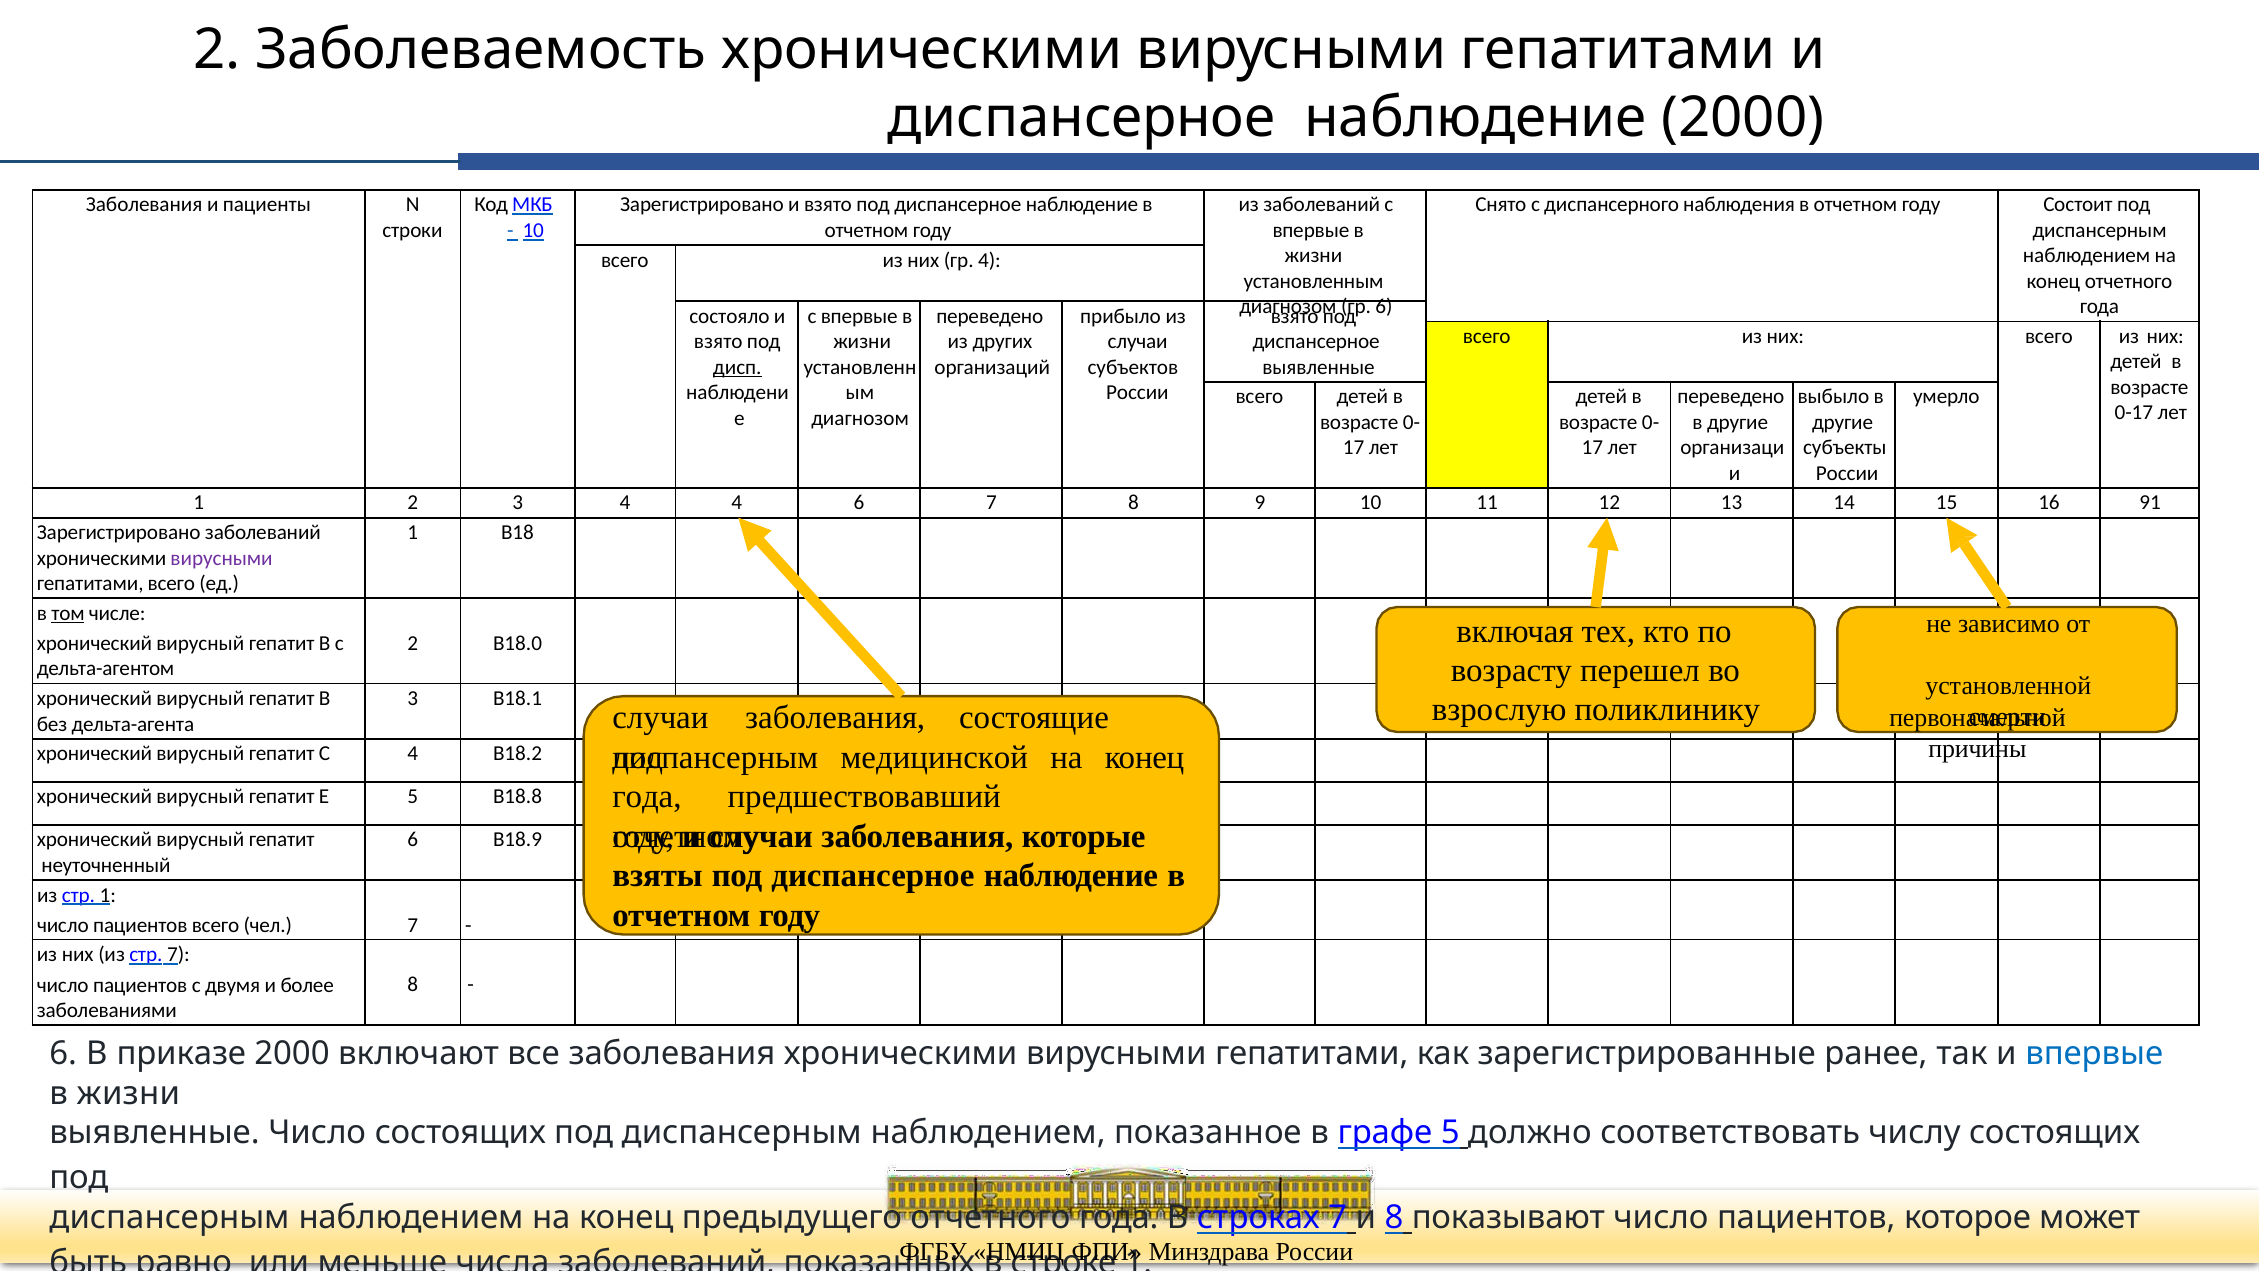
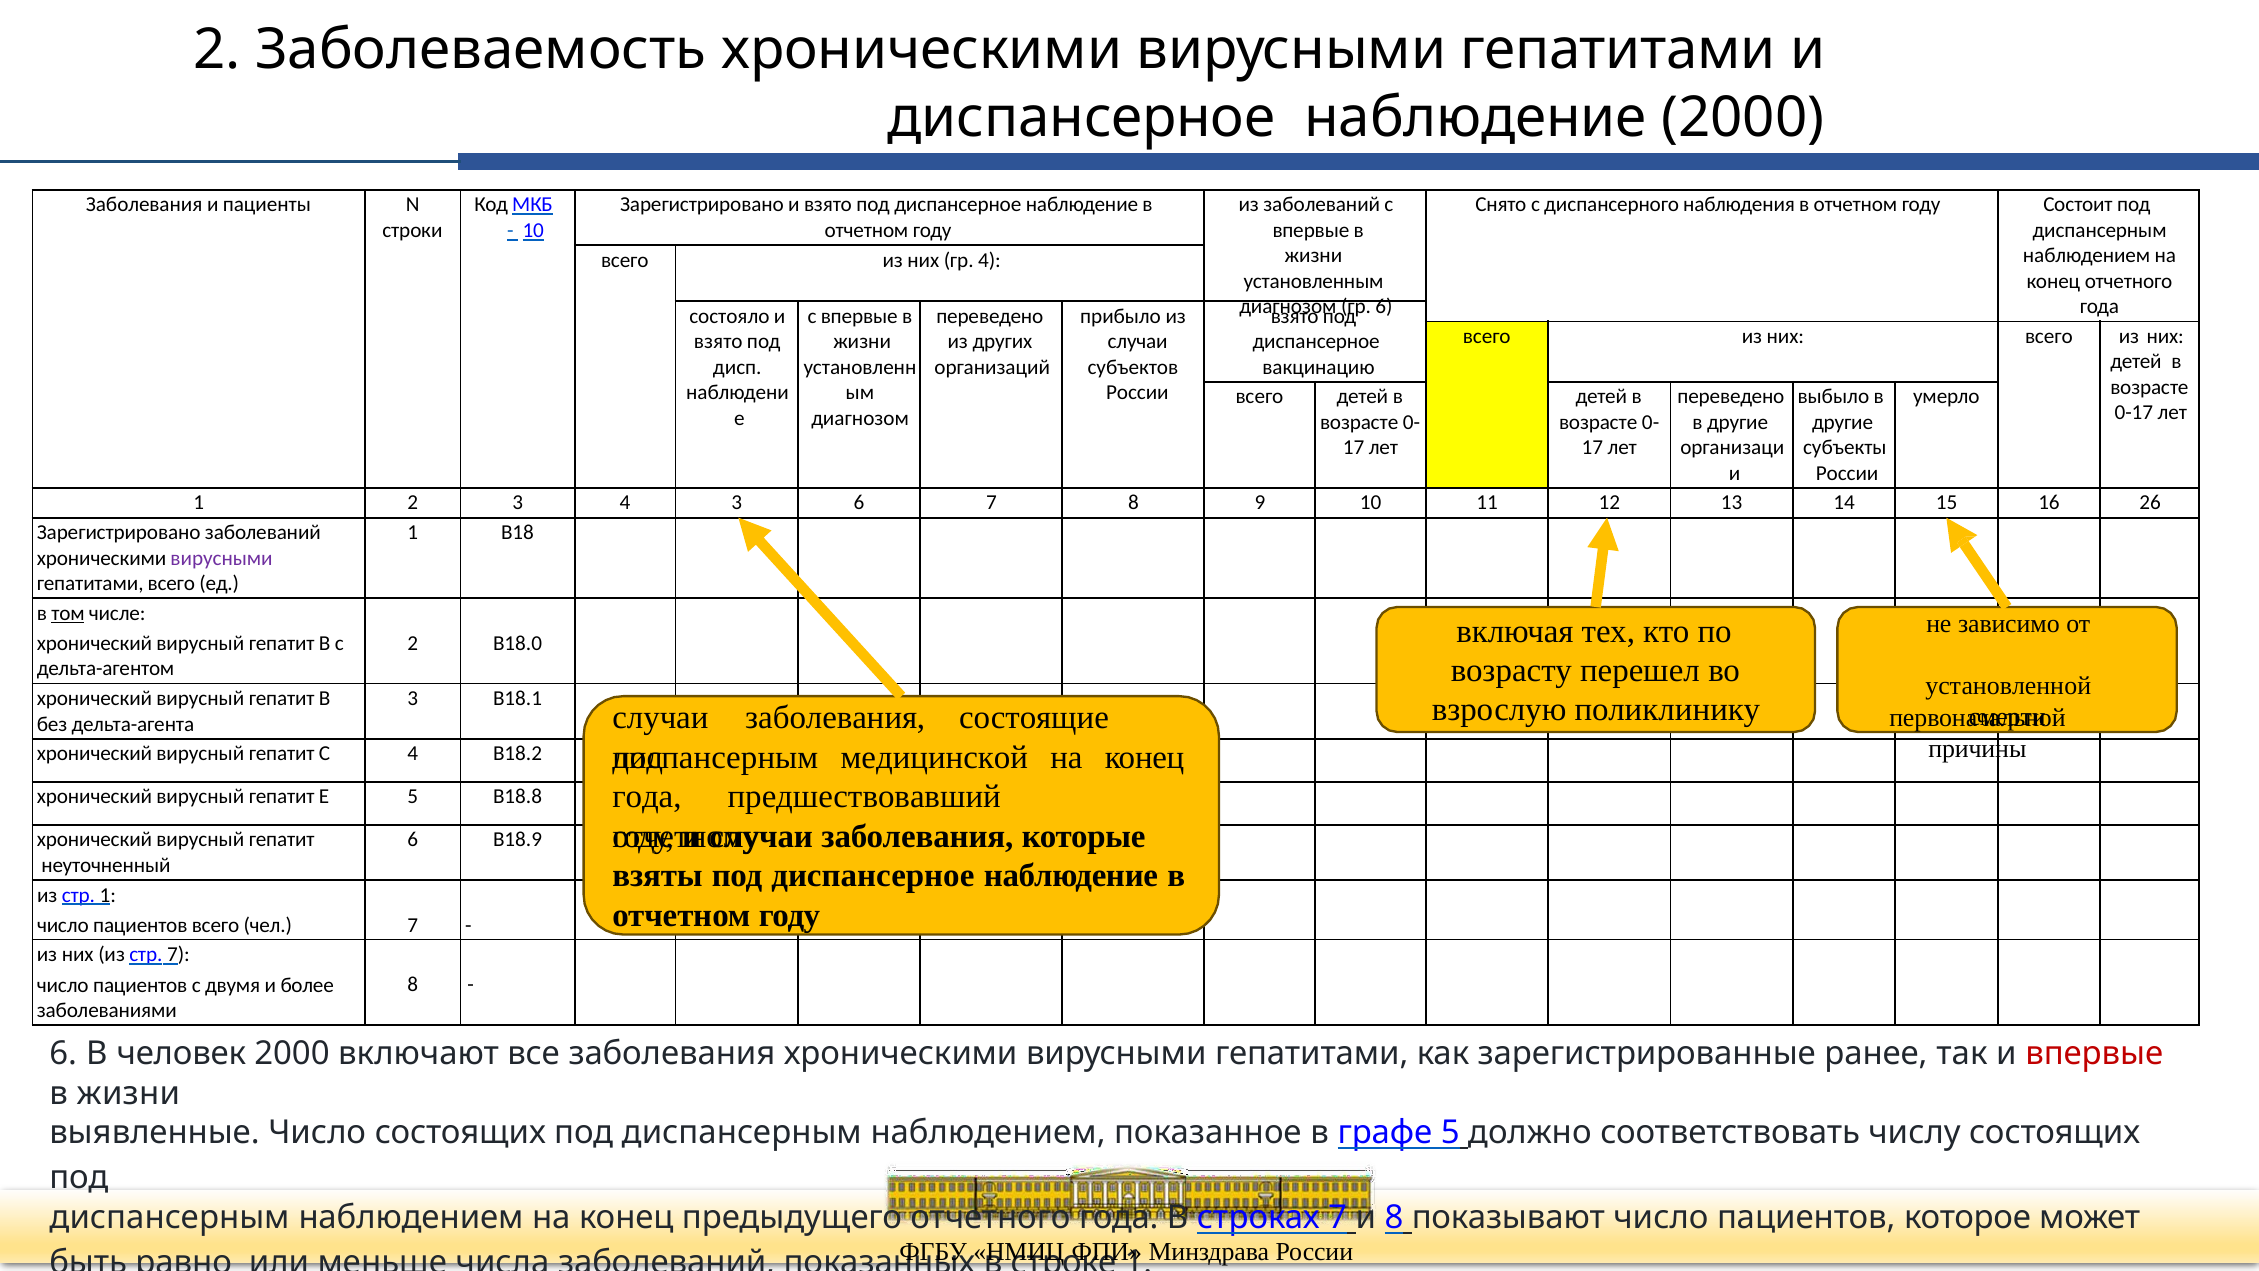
дисп underline: present -> none (737, 367)
выявленные: выявленные -> вакцинацию (1319, 367)
4 4: 4 -> 3 (737, 503)
91: 91 -> 26 (2150, 503)
приказе: приказе -> человек (181, 1053)
впервые colour: blue -> red (2094, 1053)
